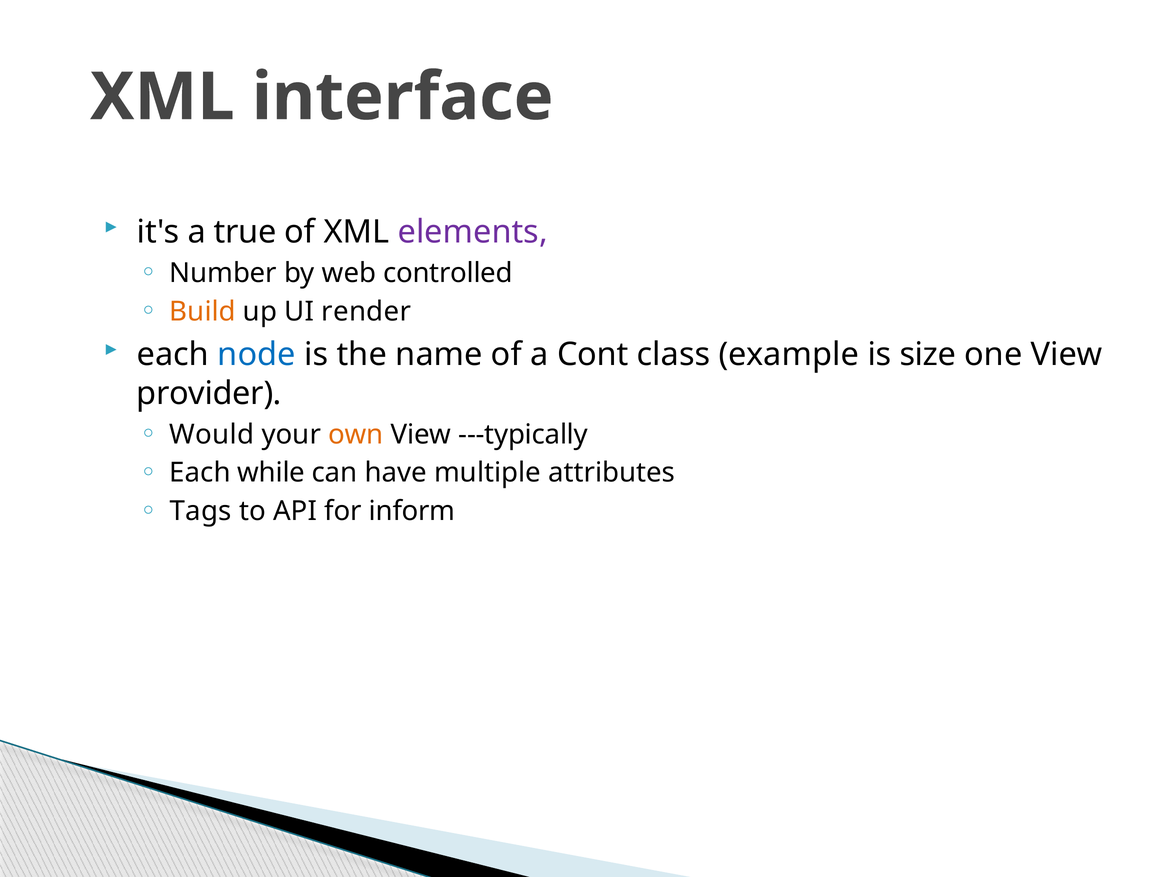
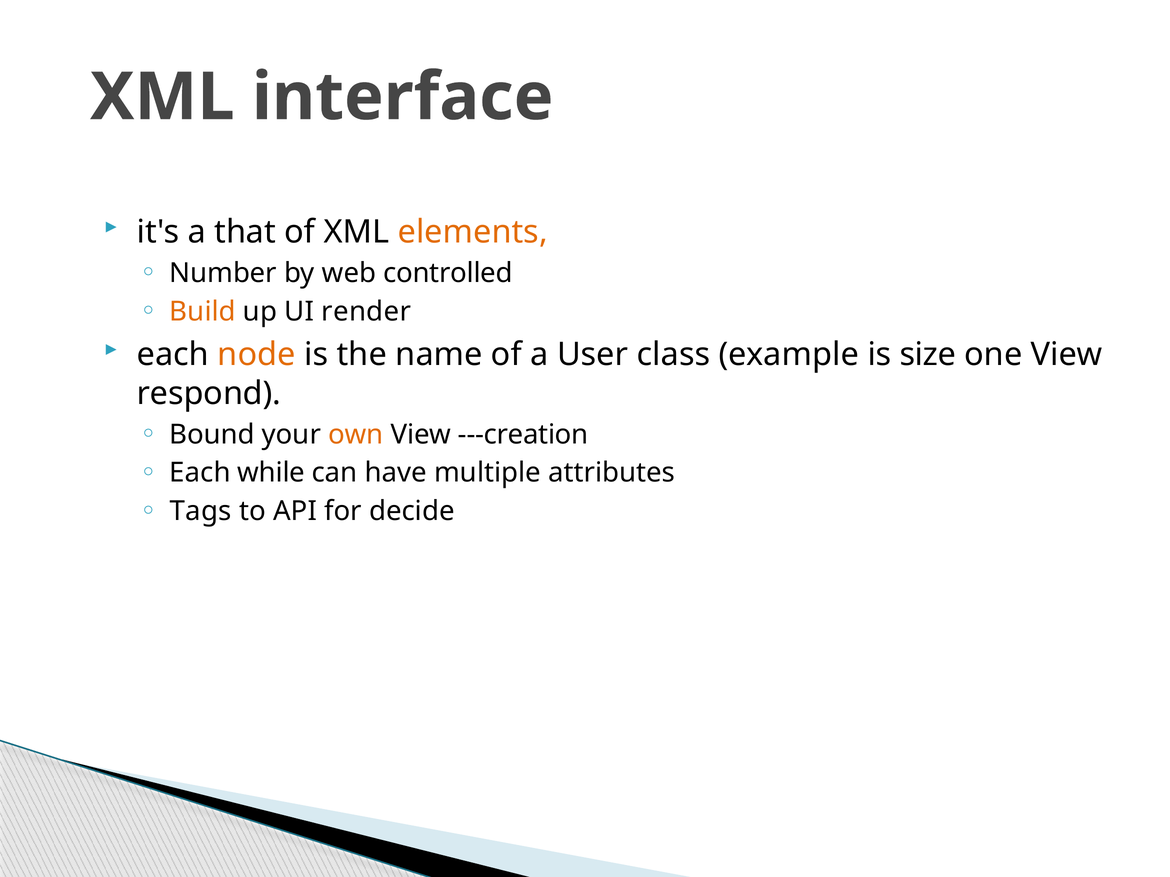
true: true -> that (245, 232)
elements colour: purple -> orange (473, 232)
node colour: blue -> orange (257, 355)
Cont: Cont -> User (593, 355)
provider: provider -> respond (209, 394)
Would: Would -> Bound (212, 435)
---typically: ---typically -> ---creation (523, 435)
inform: inform -> decide (412, 511)
